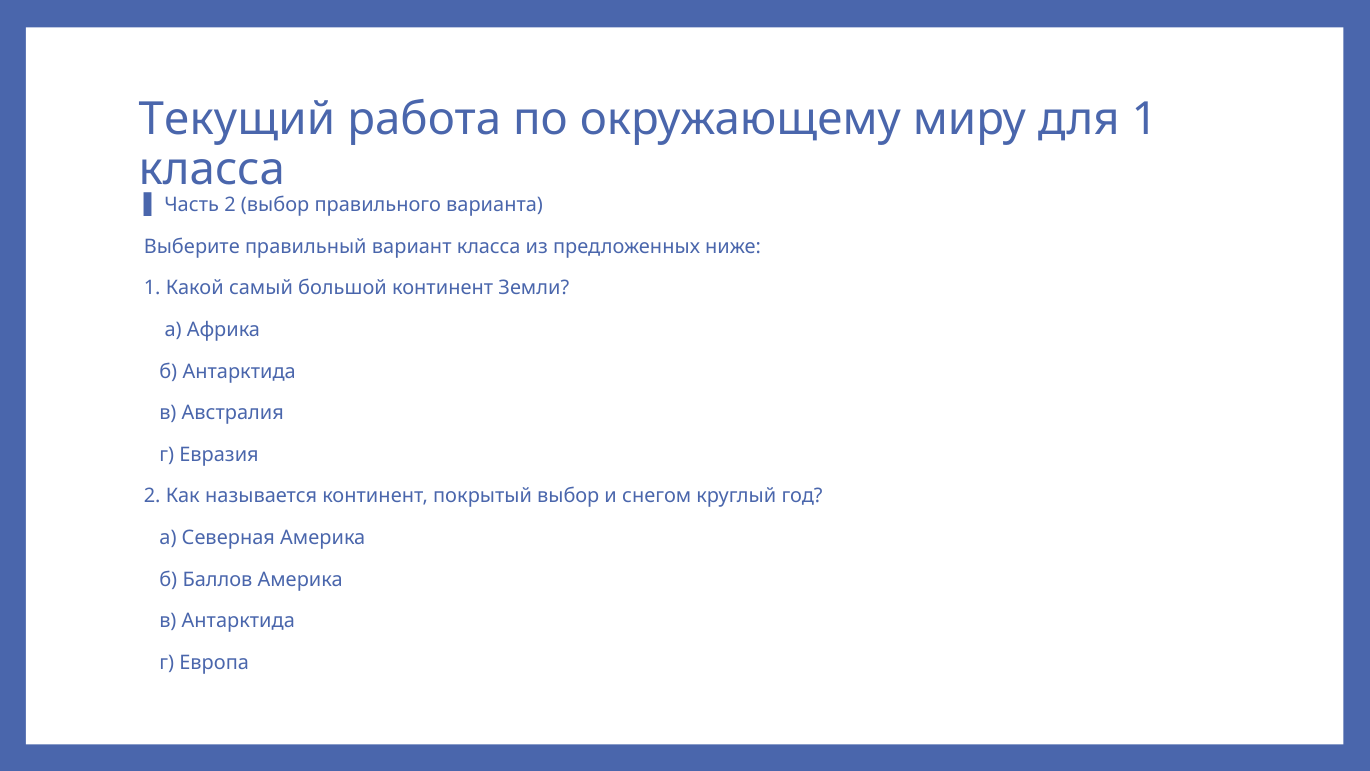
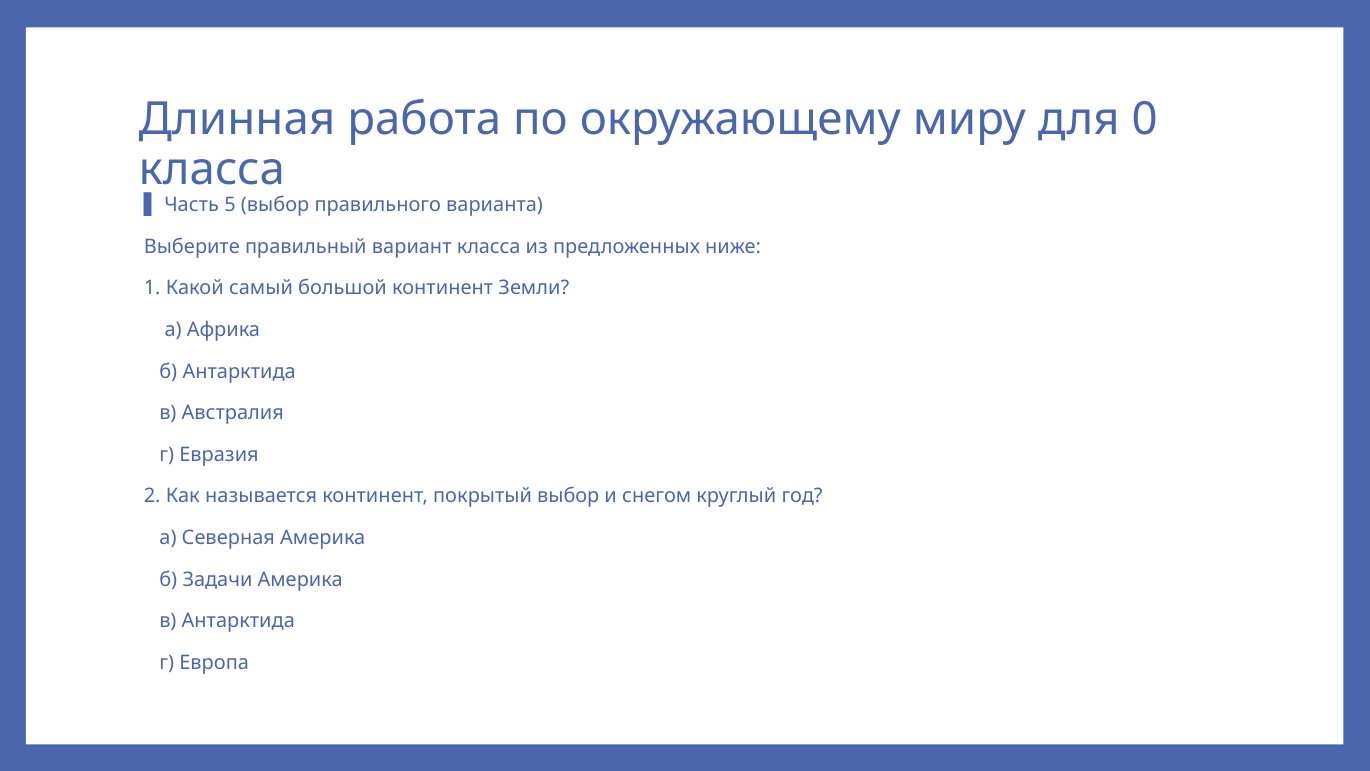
Текущий: Текущий -> Длинная (237, 120)
для 1: 1 -> 0 (1145, 120)
Часть 2: 2 -> 5 (230, 205)
Баллов: Баллов -> Задачи (217, 579)
